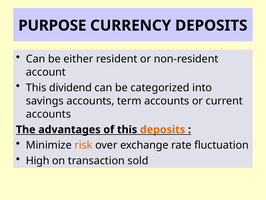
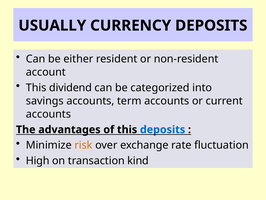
PURPOSE: PURPOSE -> USUALLY (52, 25)
deposits colour: orange -> blue (163, 129)
sold: sold -> kind (138, 160)
